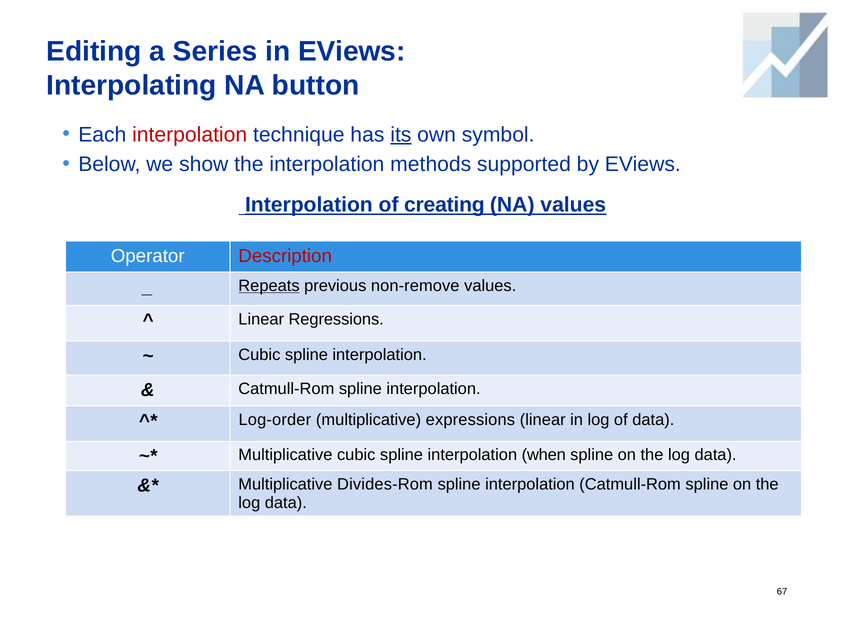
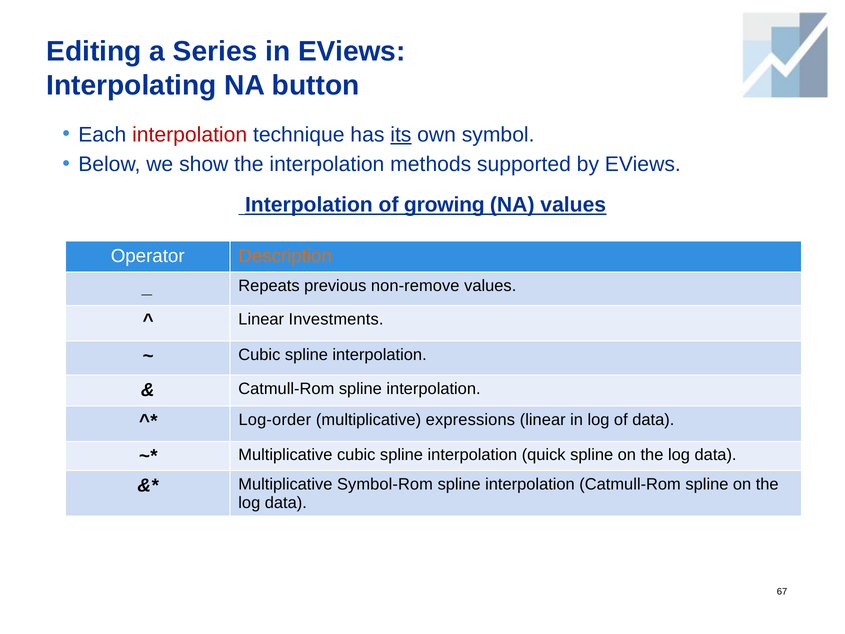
creating: creating -> growing (444, 205)
Description colour: red -> orange (285, 256)
Repeats underline: present -> none (269, 286)
Regressions: Regressions -> Investments (336, 319)
when: when -> quick (544, 455)
Divides-Rom: Divides-Rom -> Symbol-Rom (385, 484)
